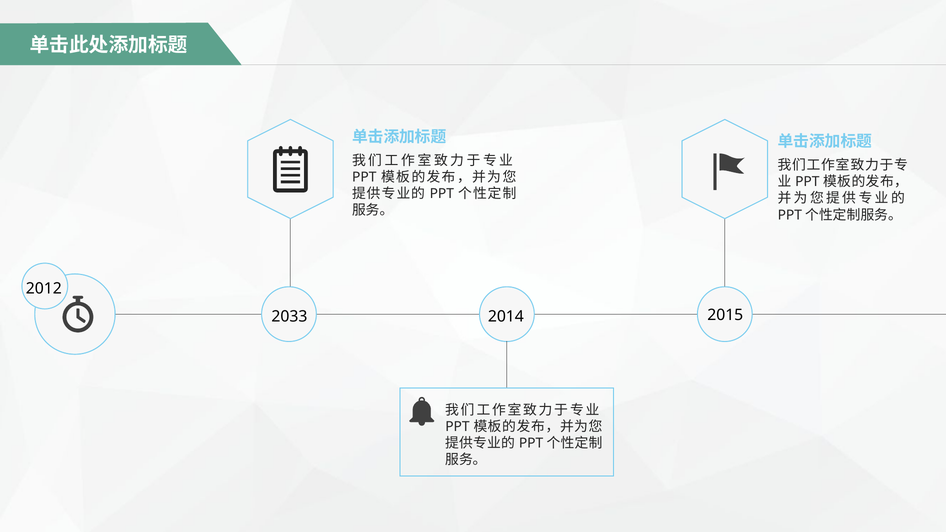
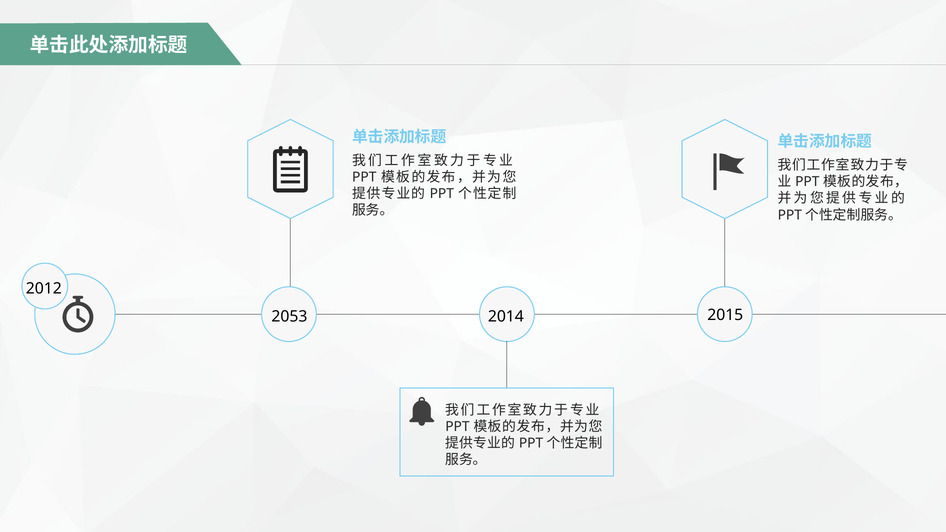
2033: 2033 -> 2053 (289, 317)
